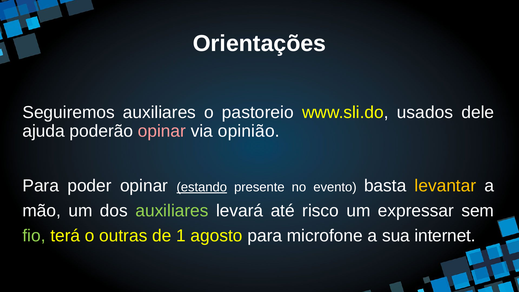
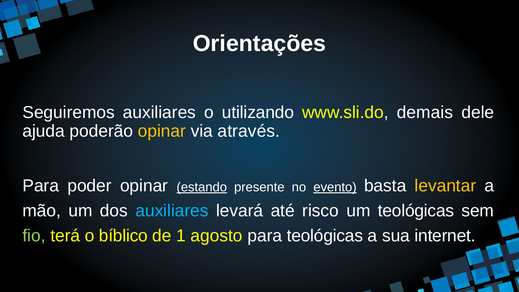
pastoreio: pastoreio -> utilizando (258, 112)
usados: usados -> demais (425, 112)
opinar colour: pink -> yellow (162, 131)
opinião: opinião -> através (249, 131)
evento underline: none -> present (335, 187)
auxiliares colour: light green -> light blue (172, 211)
um expressar: expressar -> teológicas (416, 211)
outras: outras -> bíblico (123, 236)
para microfone: microfone -> teológicas (325, 236)
